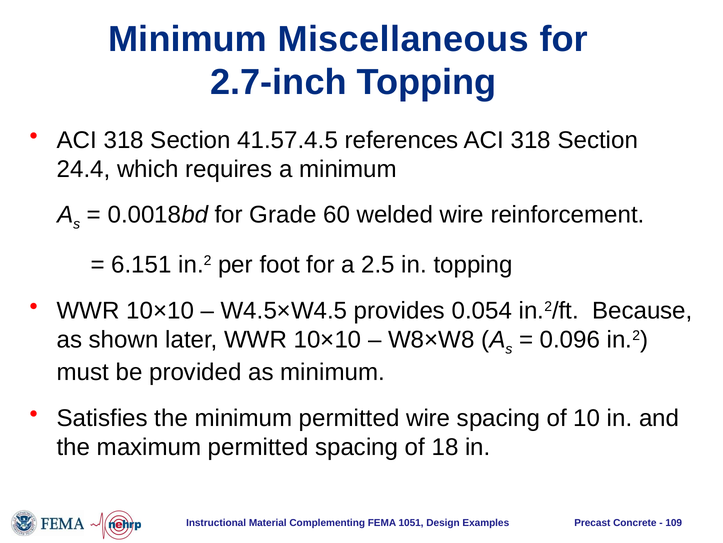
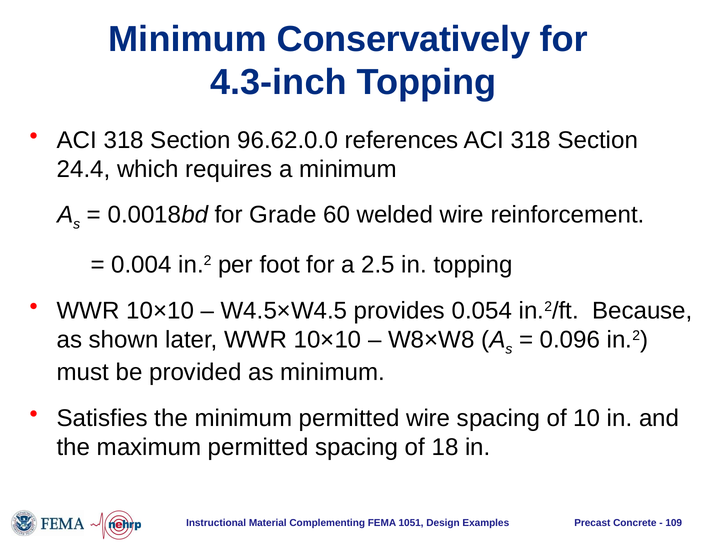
Miscellaneous: Miscellaneous -> Conservatively (404, 39)
2.7-inch: 2.7-inch -> 4.3-inch (278, 82)
41.57.4.5: 41.57.4.5 -> 96.62.0.0 (288, 140)
6.151: 6.151 -> 0.004 (141, 264)
